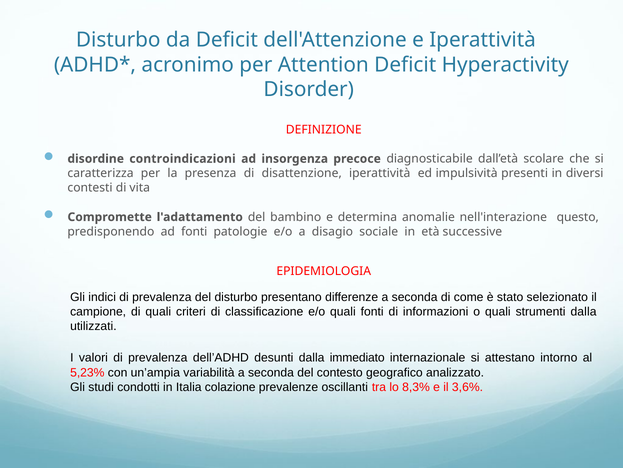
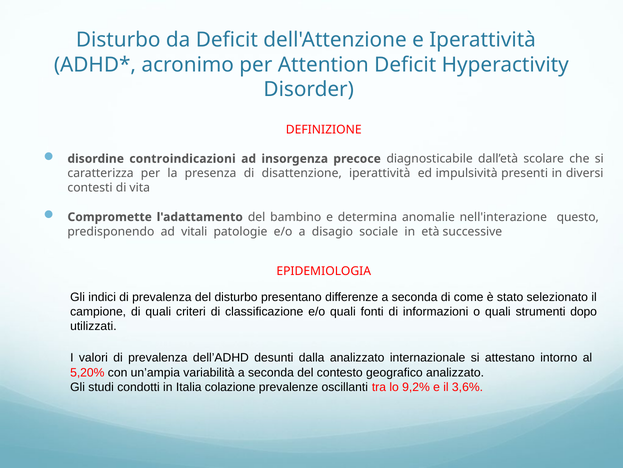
ad fonti: fonti -> vitali (194, 231)
strumenti dalla: dalla -> dopo (584, 311)
dalla immediato: immediato -> analizzato (357, 357)
5,23%: 5,23% -> 5,20% (87, 372)
8,3%: 8,3% -> 9,2% (416, 386)
